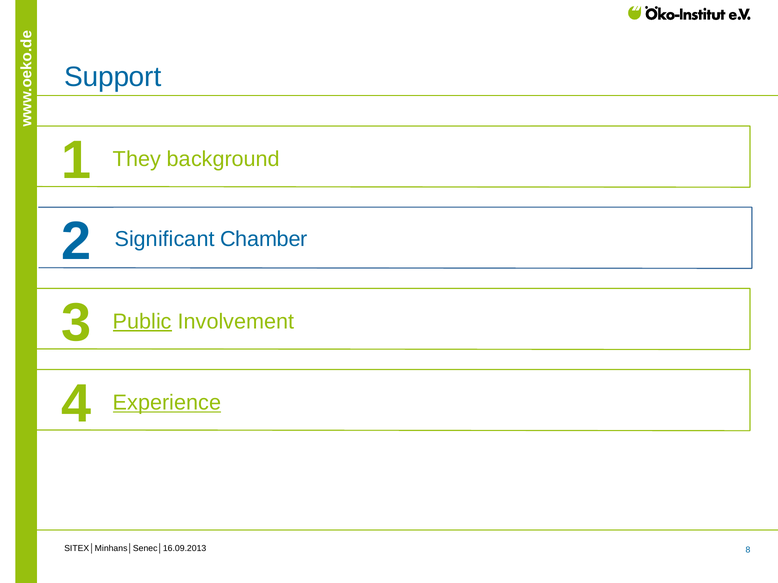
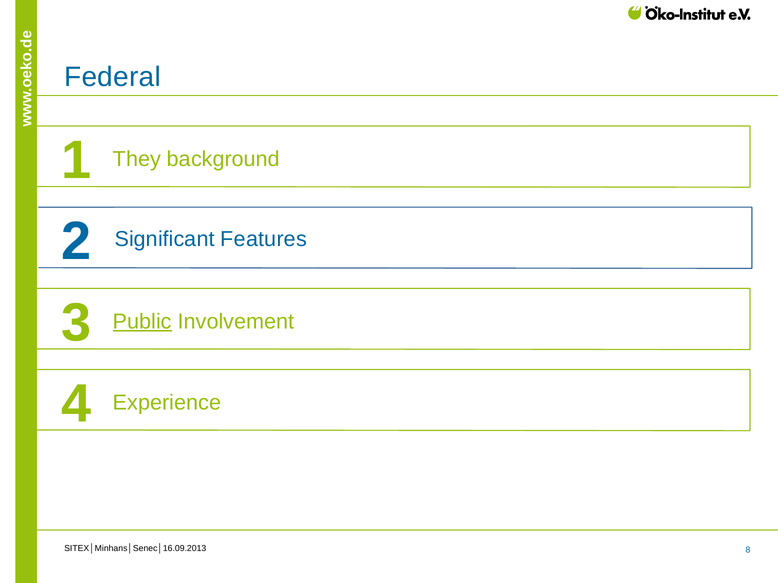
Support: Support -> Federal (113, 77)
Chamber: Chamber -> Features (264, 239)
Experience underline: present -> none (167, 403)
